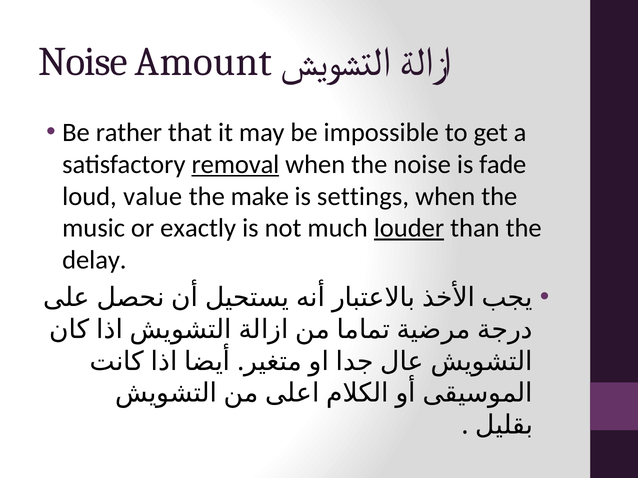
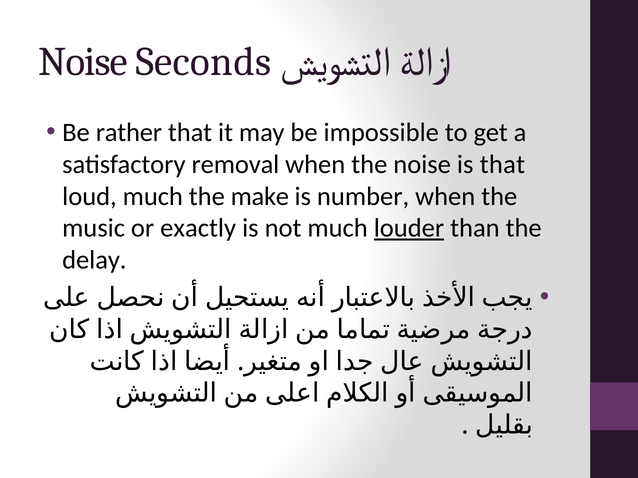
Amount: Amount -> Seconds (203, 62)
removal underline: present -> none (235, 165)
is fade: fade -> that (502, 165)
loud value: value -> much (153, 196)
settings: settings -> number (363, 196)
